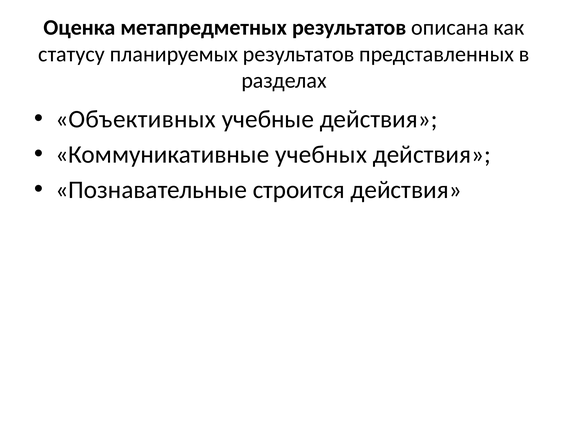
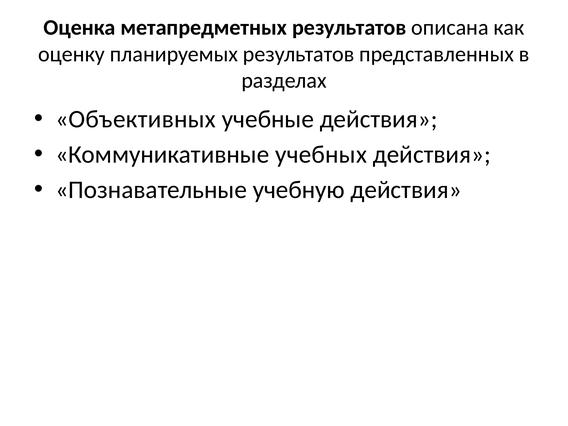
статусу: статусу -> оценку (72, 54)
строится: строится -> учебную (299, 190)
